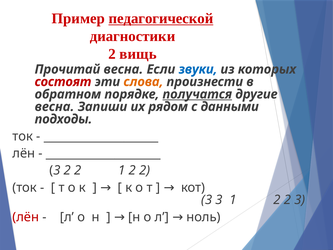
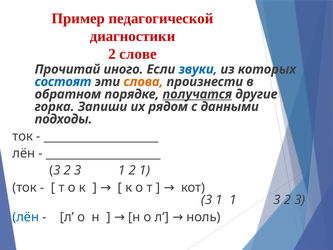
педагогической underline: present -> none (161, 18)
вищь: вищь -> слове (138, 54)
Прочитай весна: весна -> иного (123, 69)
состоят colour: red -> blue (63, 82)
весна: весна -> горка (55, 107)
2: 2 -> 3 (78, 170)
2: 2 -> 1 (145, 170)
3: 3 -> 1 (219, 200)
2: 2 -> 3 (277, 200)
лён colour: red -> blue (26, 217)
